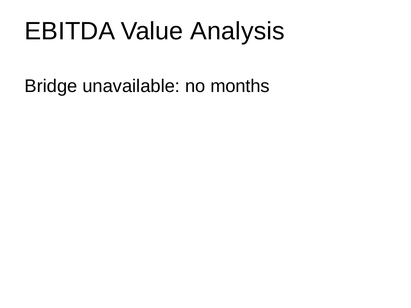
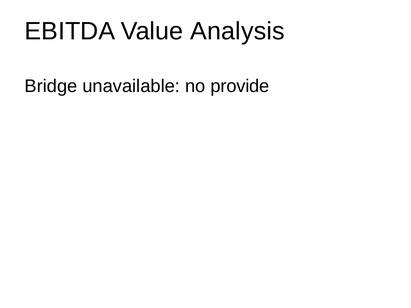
months: months -> provide (240, 86)
